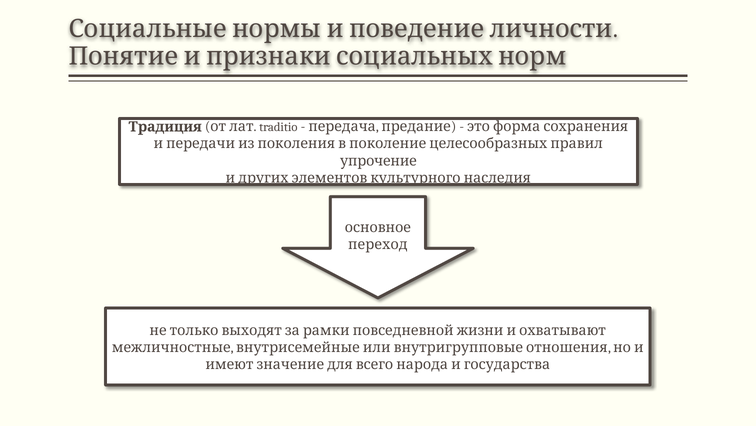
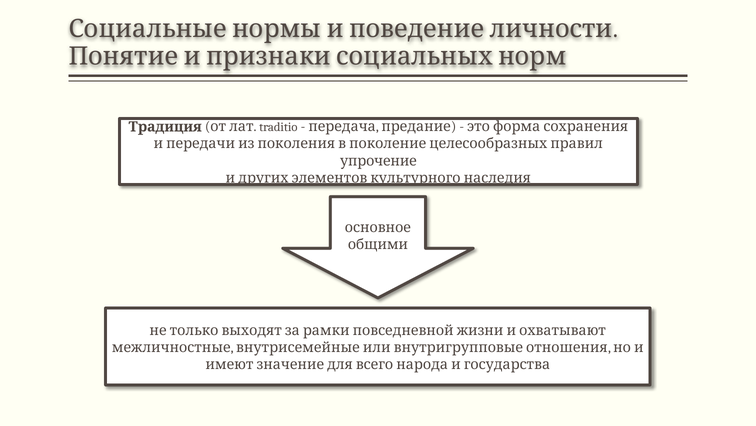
переход: переход -> общими (378, 244)
